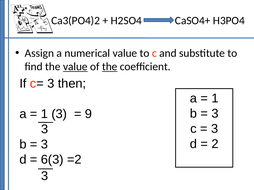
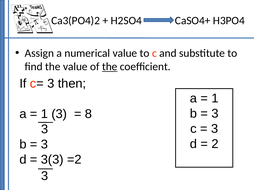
value underline: present -> none (75, 67)
9: 9 -> 8 (89, 114)
6(3: 6(3 -> 3(3 (52, 160)
